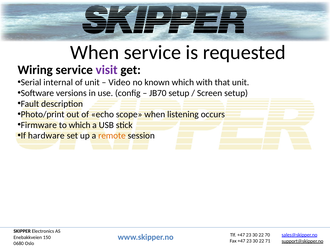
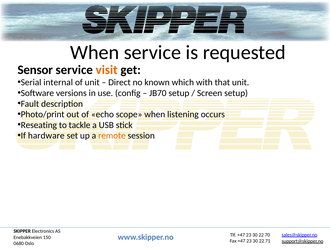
Wiring: Wiring -> Sensor (35, 70)
visit colour: purple -> orange (107, 70)
Video: Video -> Direct (119, 82)
Firmware: Firmware -> Reseating (39, 125)
to which: which -> tackle (80, 125)
